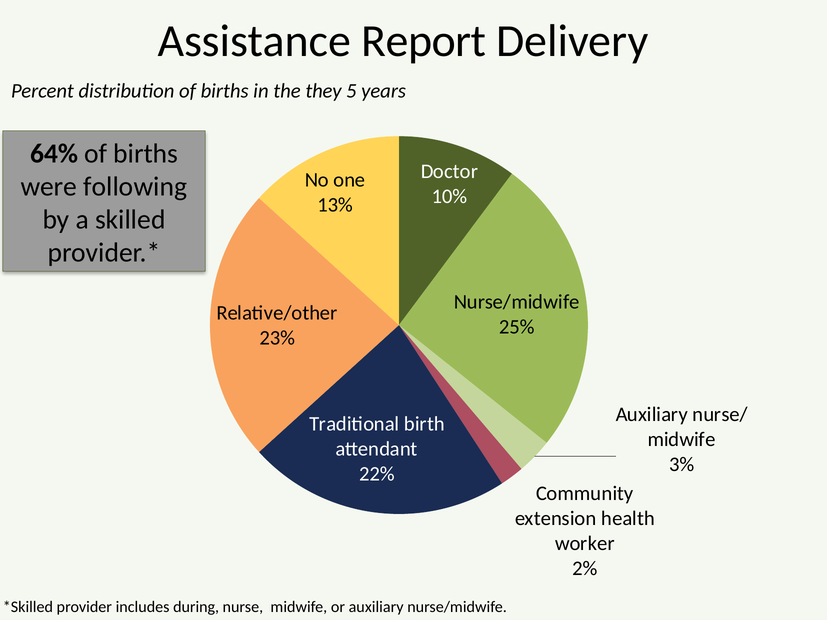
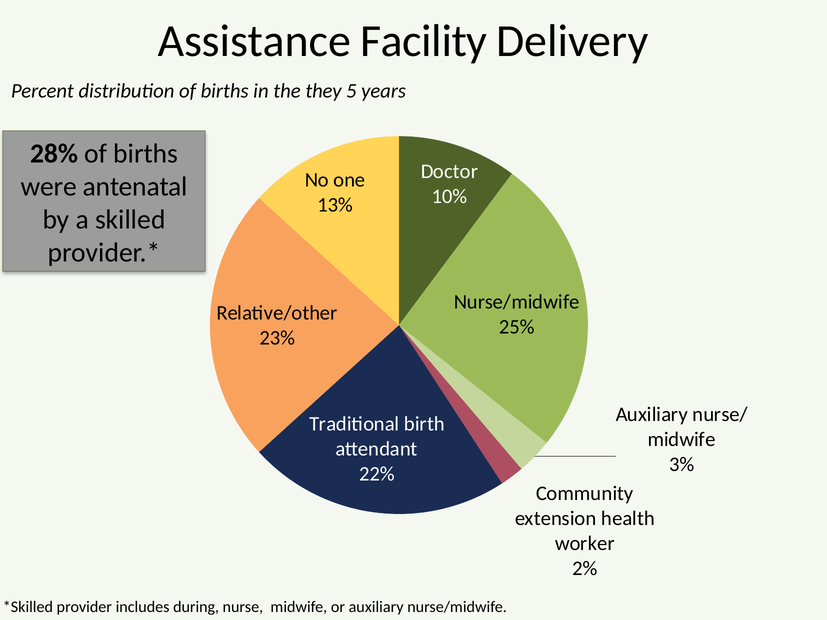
Report: Report -> Facility (424, 41)
64%: 64% -> 28% (54, 153)
following: following -> antenatal (135, 187)
